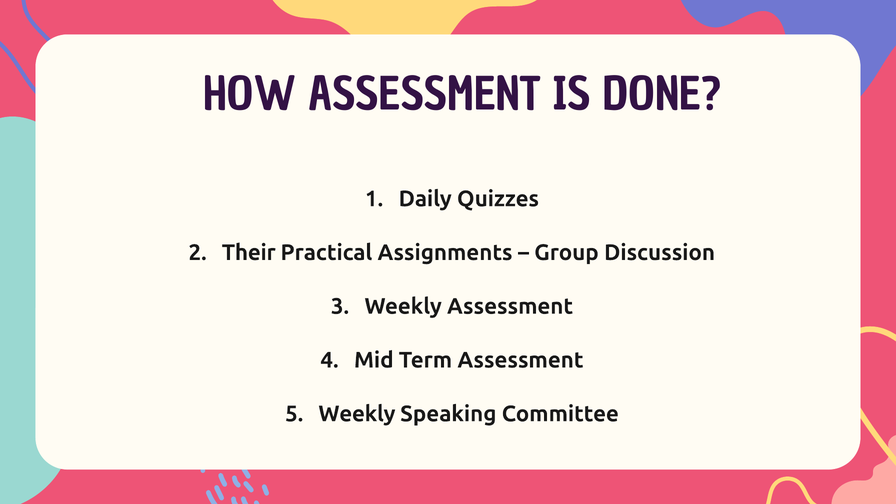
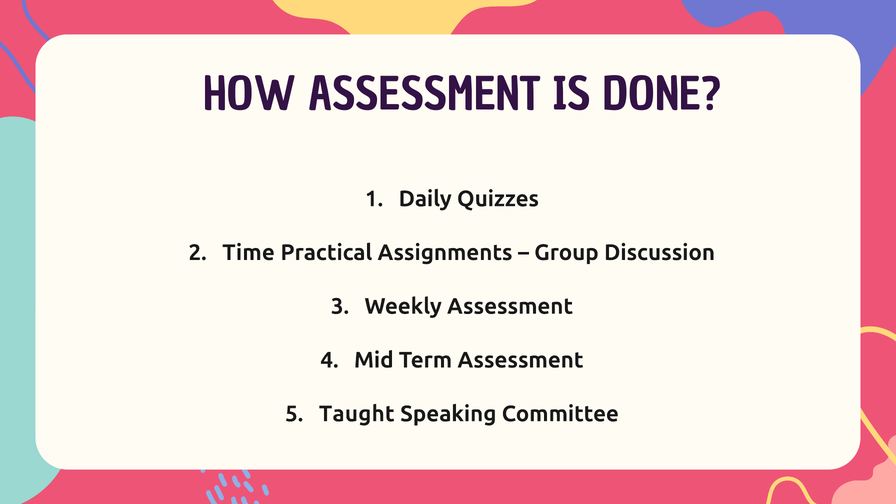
Their: Their -> Time (249, 253)
Weekly: Weekly -> Taught (357, 414)
